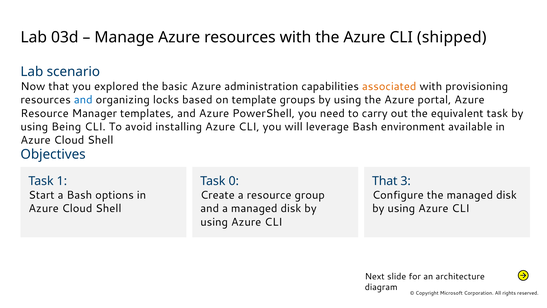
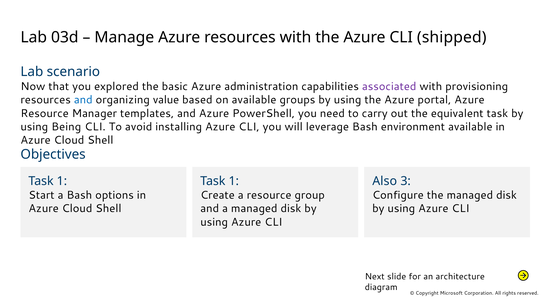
associated colour: orange -> purple (389, 86)
locks: locks -> value (166, 100)
on template: template -> available (254, 100)
0: 0 -> 1 (234, 181)
That: That -> Also (385, 181)
